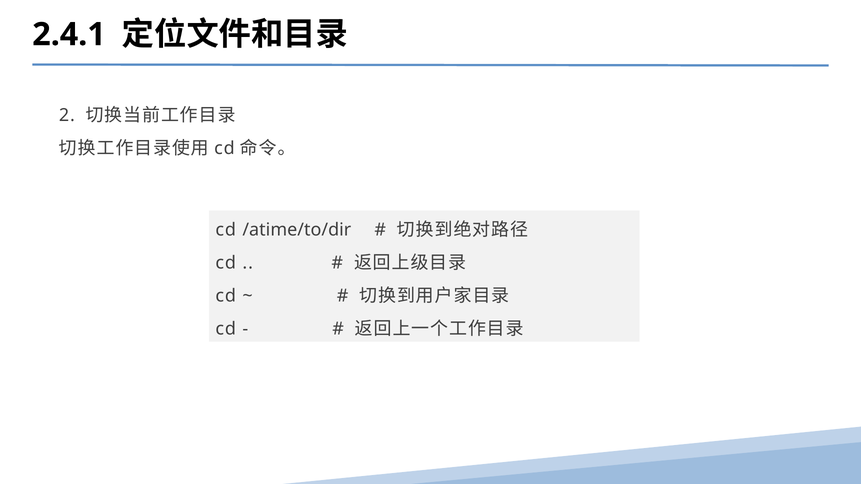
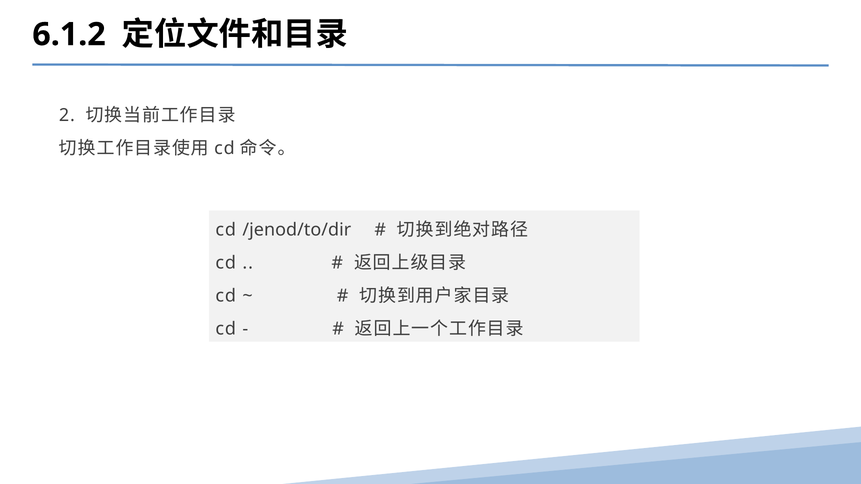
2.4.1: 2.4.1 -> 6.1.2 (69, 35)
/atime/to/dir: /atime/to/dir -> /jenod/to/dir (297, 230)
